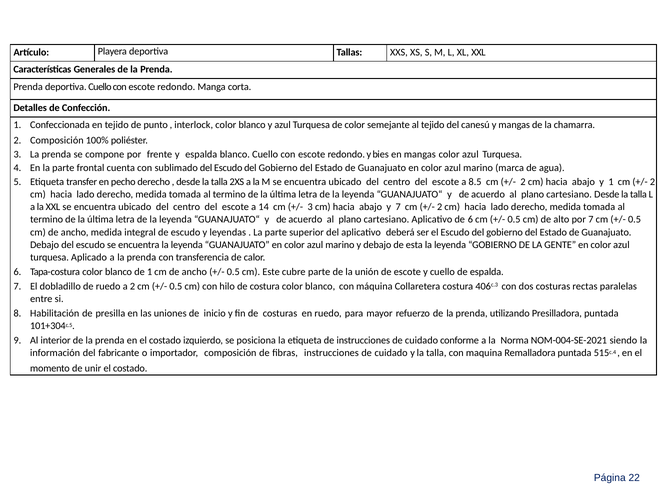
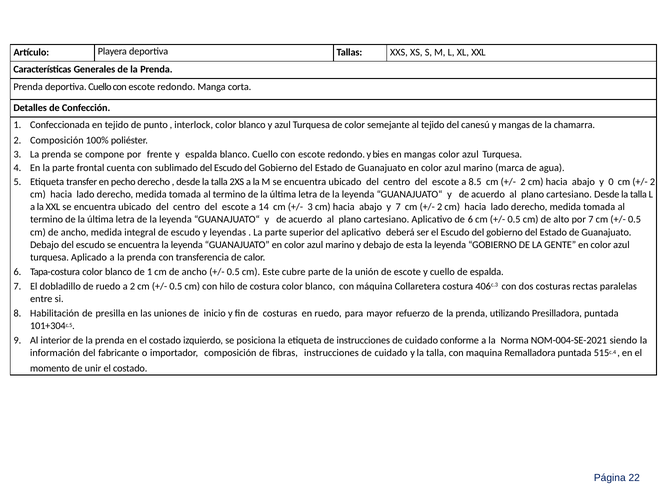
y 1: 1 -> 0 (611, 182)
